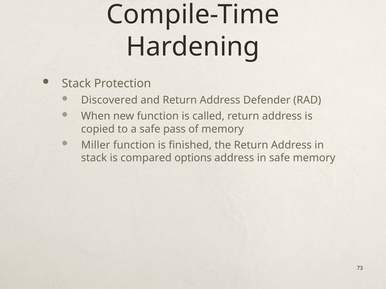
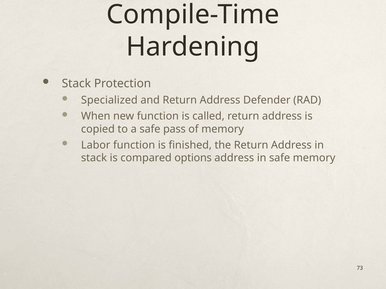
Discovered: Discovered -> Specialized (109, 100)
Miller: Miller -> Labor (96, 145)
